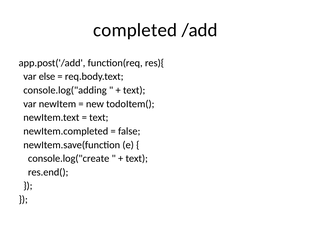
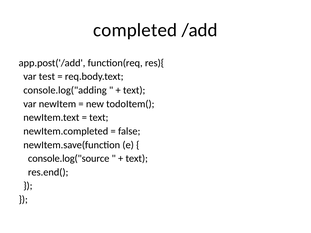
else: else -> test (47, 77)
console.log("create: console.log("create -> console.log("source (69, 159)
